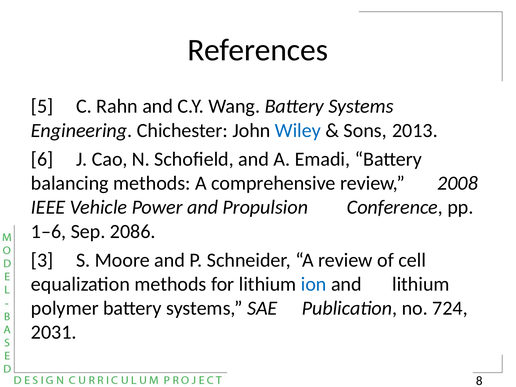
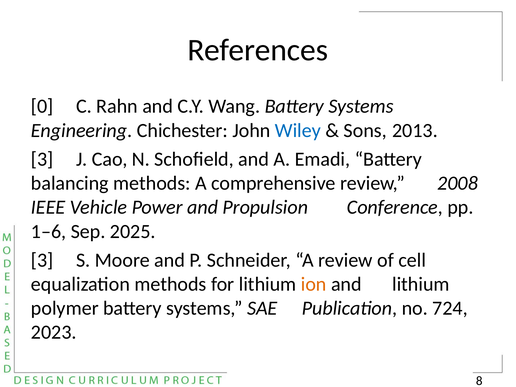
5: 5 -> 0 (42, 106)
6: 6 -> 3 (42, 159)
2086: 2086 -> 2025 (133, 231)
ion colour: blue -> orange (314, 284)
2031: 2031 -> 2023 (54, 332)
